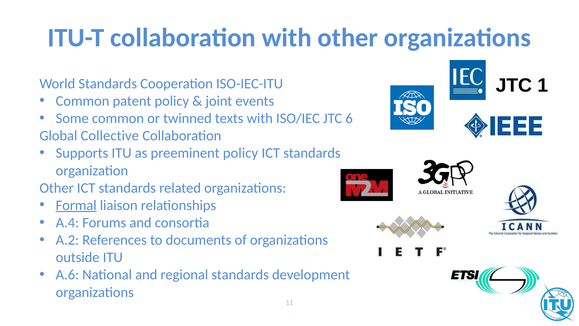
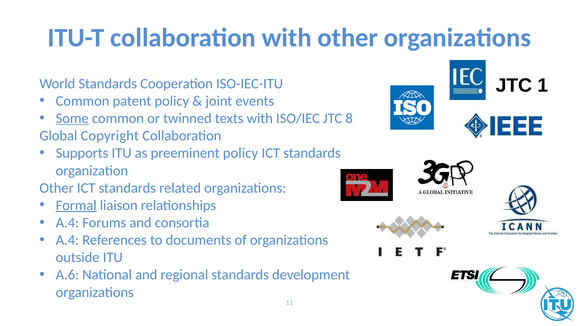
Some underline: none -> present (72, 118)
6: 6 -> 8 (349, 118)
Collective: Collective -> Copyright (110, 136)
A.2: A.2 -> A.4 (67, 240)
